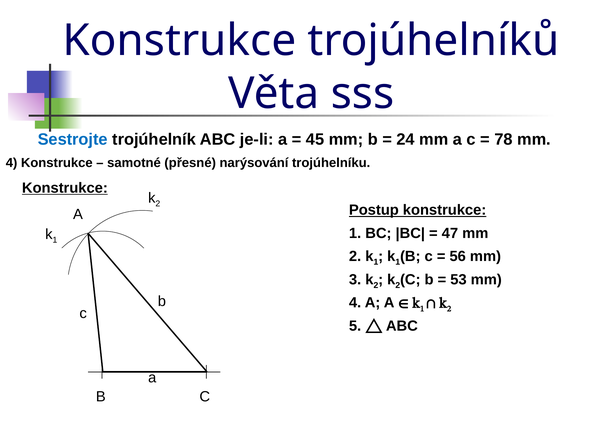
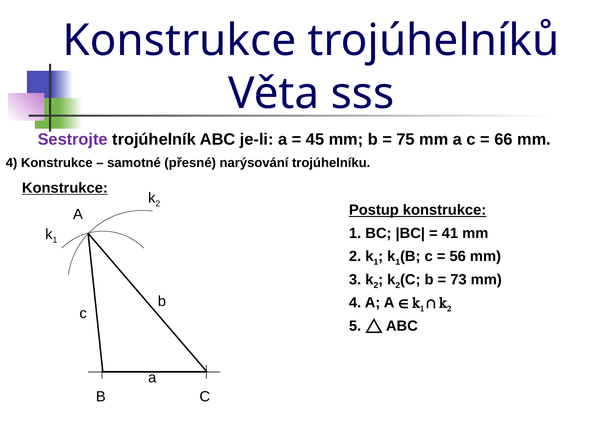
Sestrojte colour: blue -> purple (73, 139)
24: 24 -> 75 (406, 139)
78: 78 -> 66 (503, 139)
47: 47 -> 41 (450, 233)
53: 53 -> 73 (458, 279)
